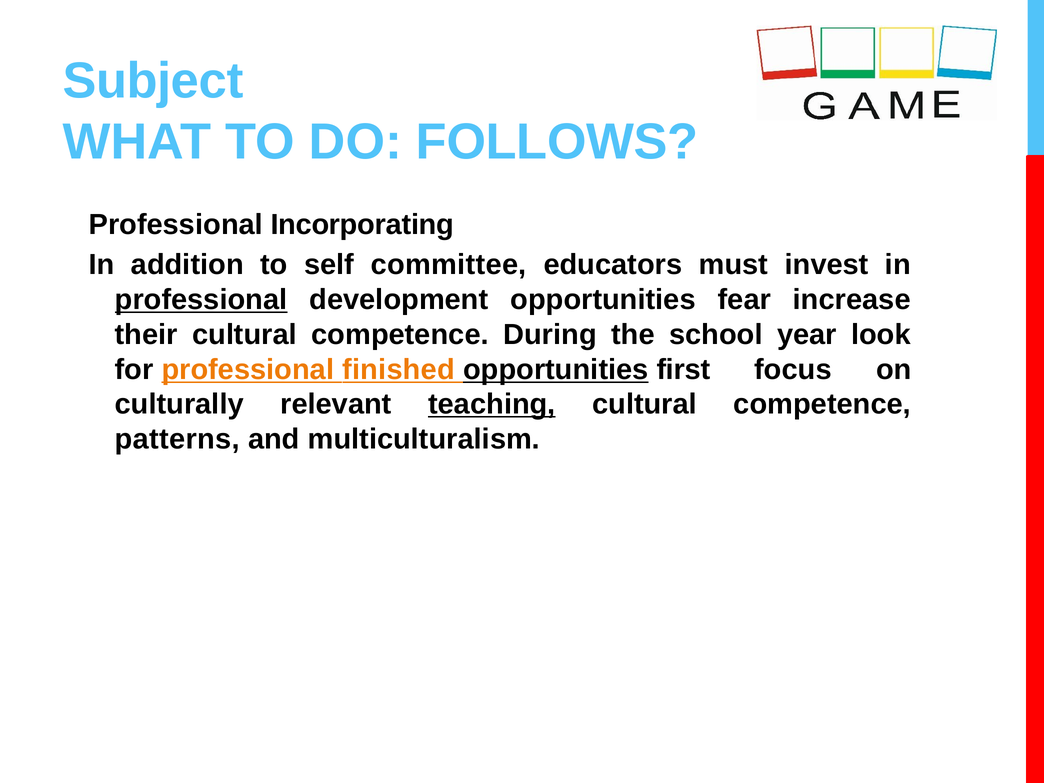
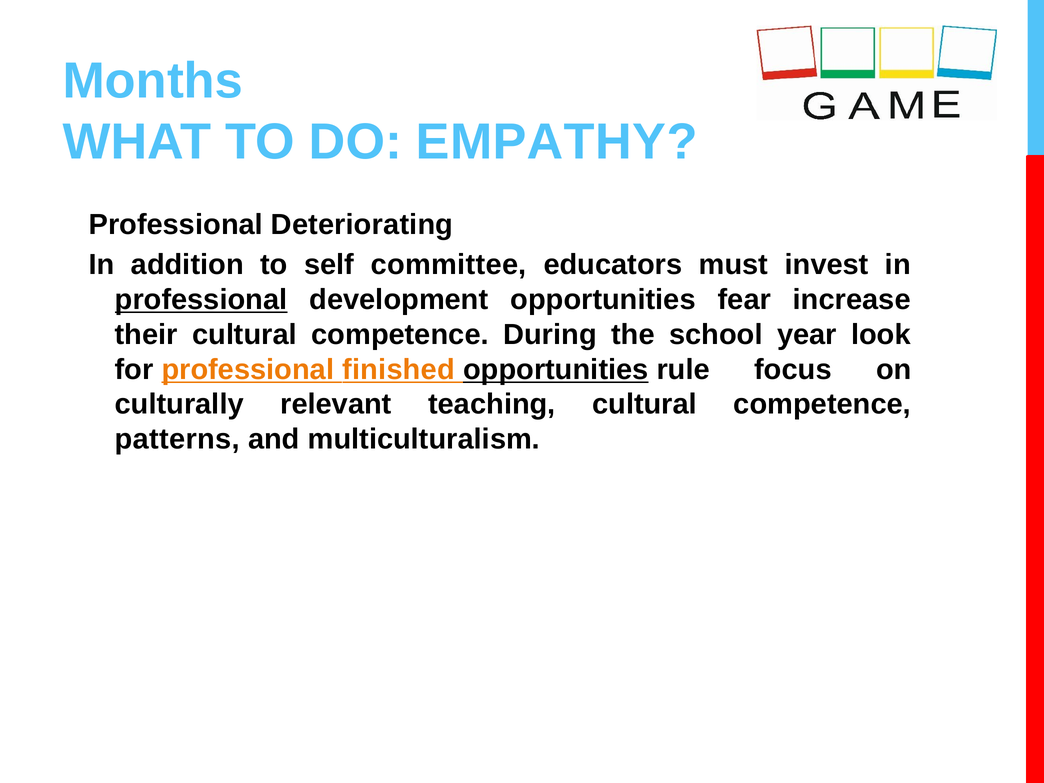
Subject: Subject -> Months (153, 81)
FOLLOWS: FOLLOWS -> EMPATHY (557, 142)
Incorporating: Incorporating -> Deteriorating (362, 225)
first: first -> rule (683, 369)
teaching underline: present -> none (492, 404)
